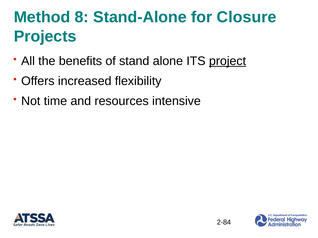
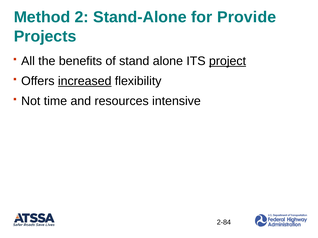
8: 8 -> 2 (82, 17)
Closure: Closure -> Provide (247, 17)
increased underline: none -> present (85, 81)
